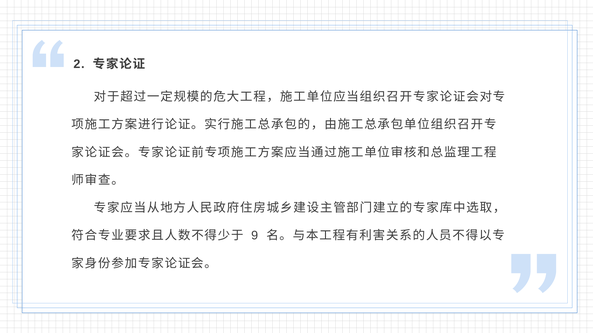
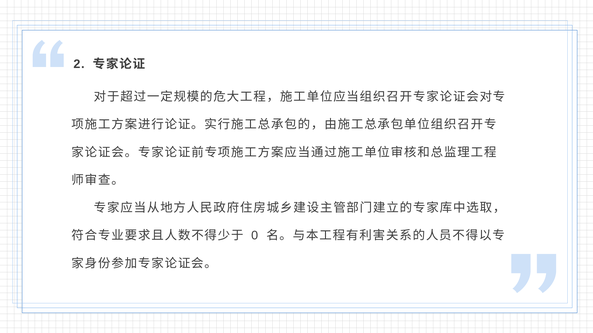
9: 9 -> 0 (255, 236)
